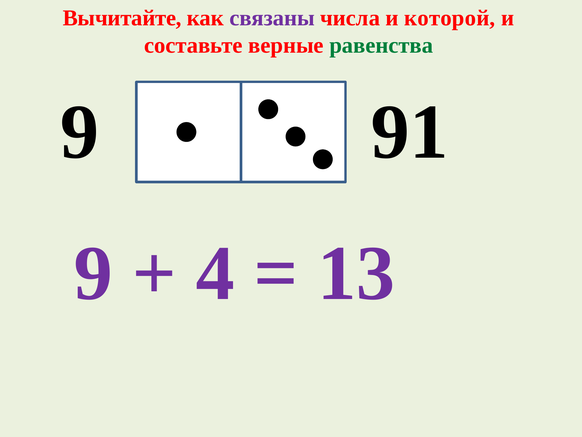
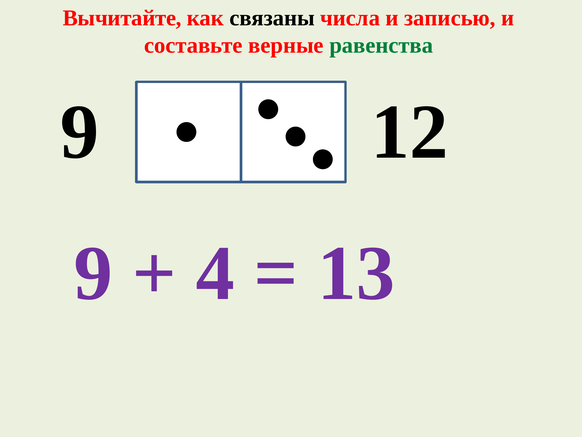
связаны colour: purple -> black (272, 18)
которой: которой -> записью (450, 18)
91: 91 -> 12 (409, 132)
